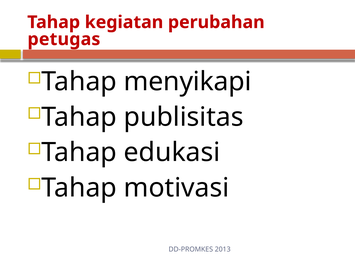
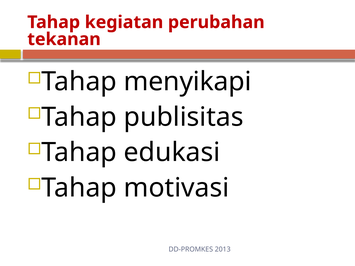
petugas: petugas -> tekanan (64, 39)
